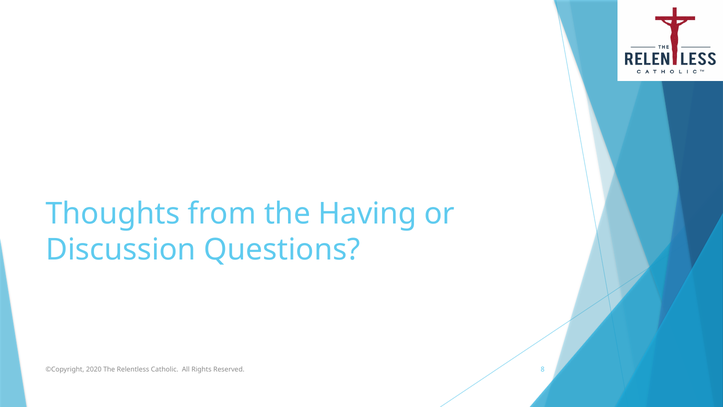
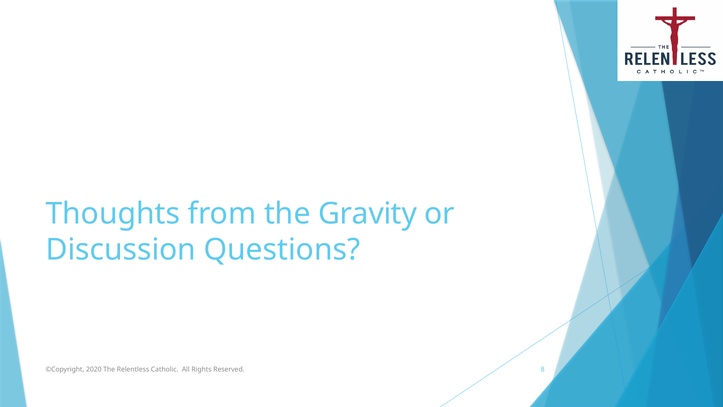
Having: Having -> Gravity (368, 214)
